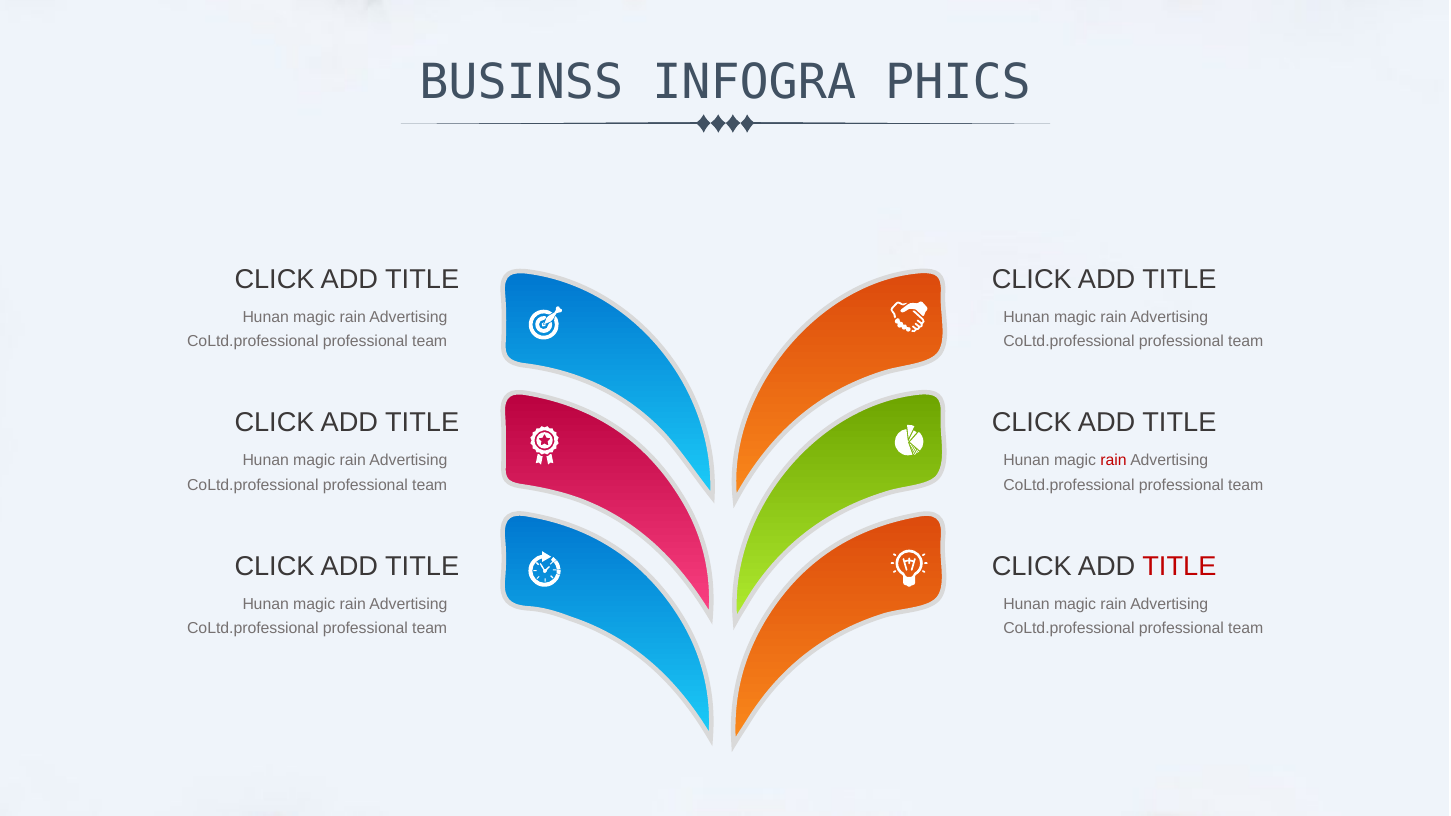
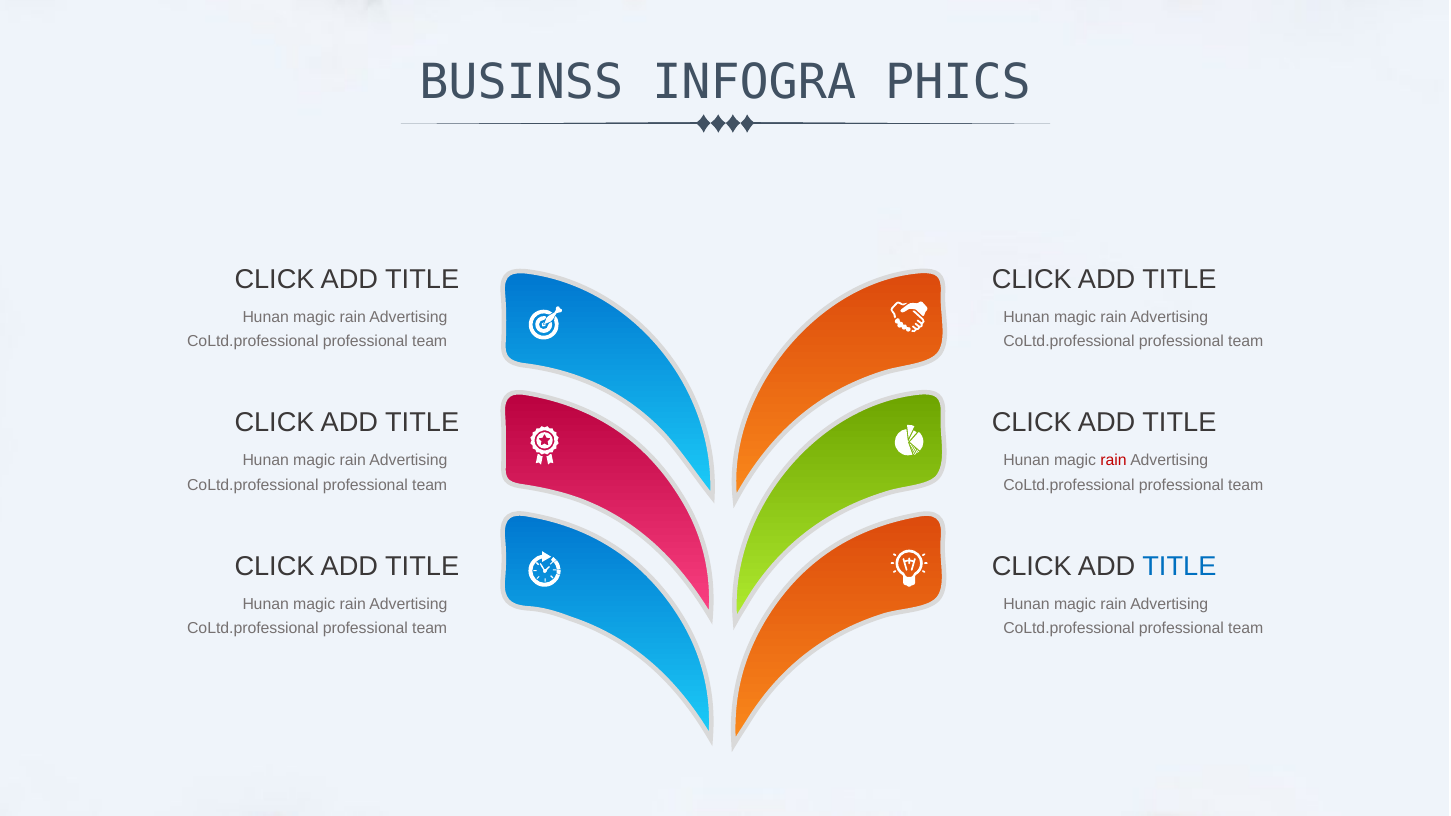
TITLE colour: red -> blue (1179, 567)
